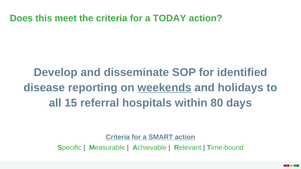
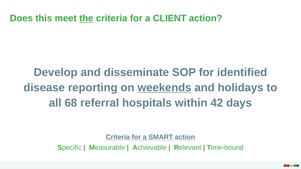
the underline: none -> present (86, 18)
TODAY: TODAY -> CLIENT (170, 18)
15: 15 -> 68 (71, 103)
80: 80 -> 42 (217, 103)
